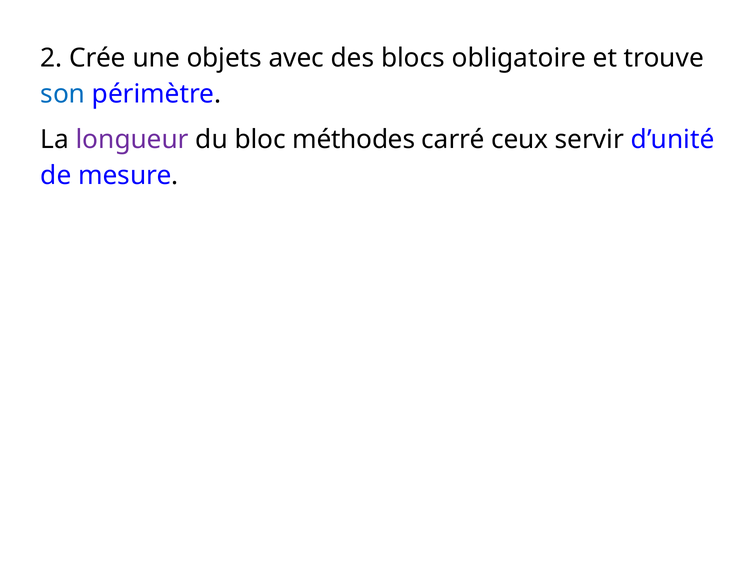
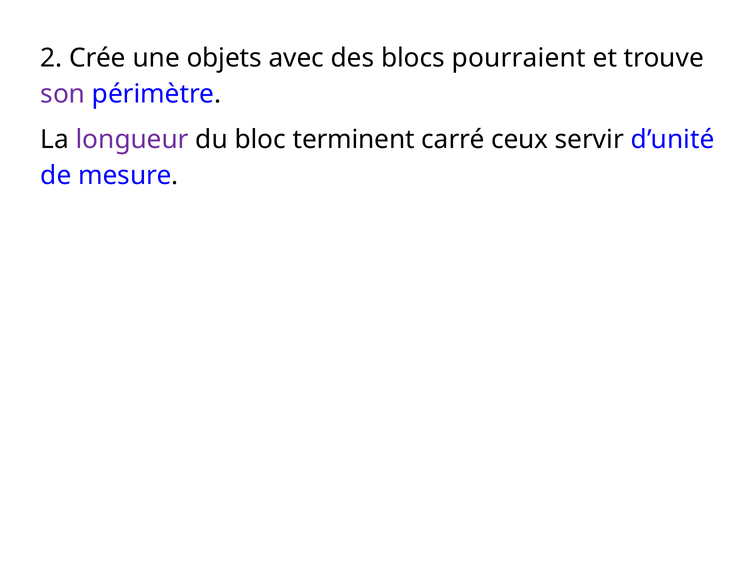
obligatoire: obligatoire -> pourraient (519, 58)
son colour: blue -> purple (63, 94)
méthodes: méthodes -> terminent (354, 140)
